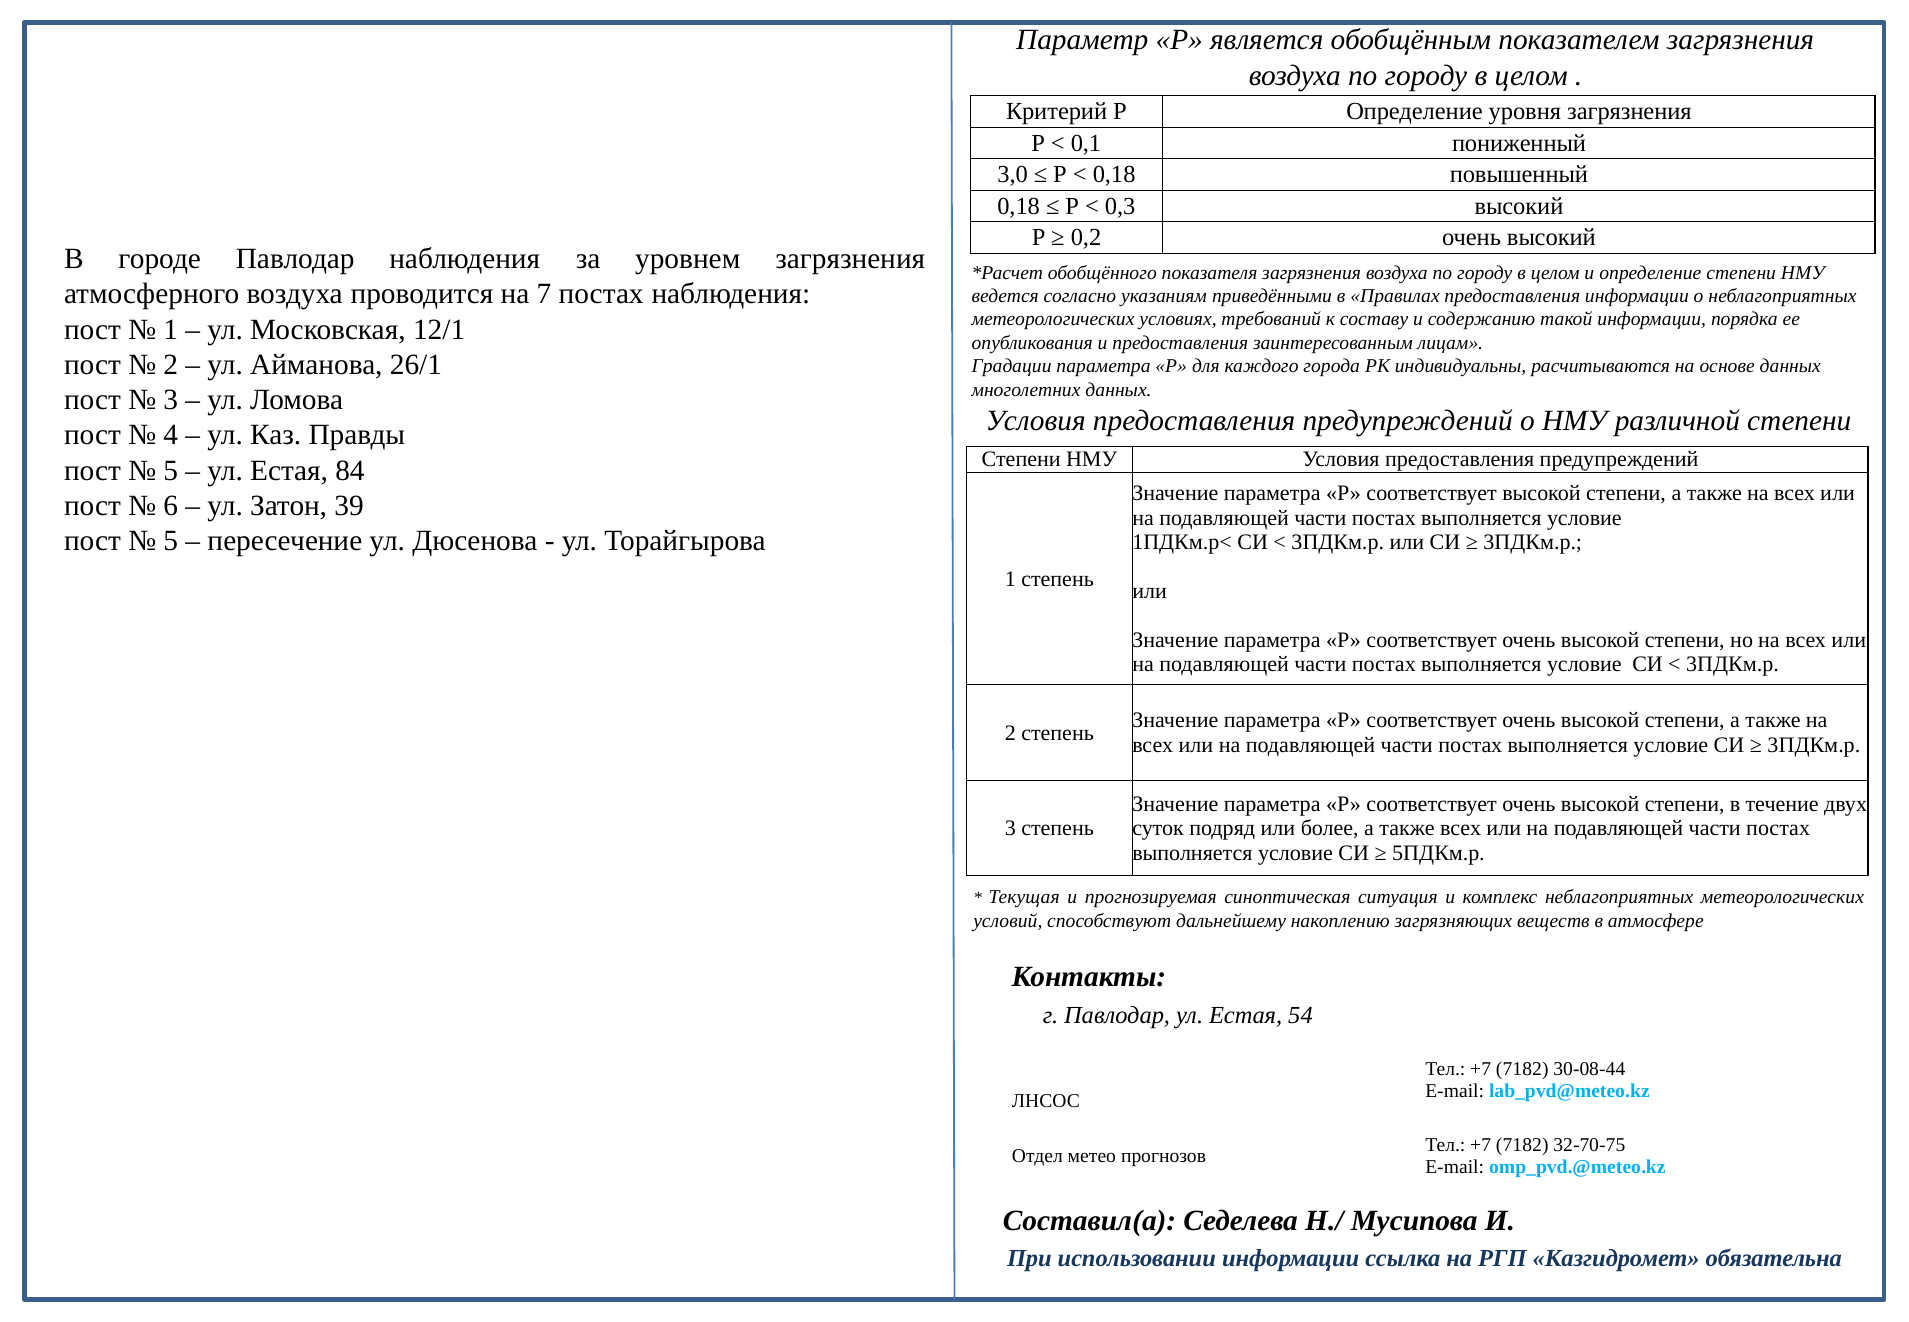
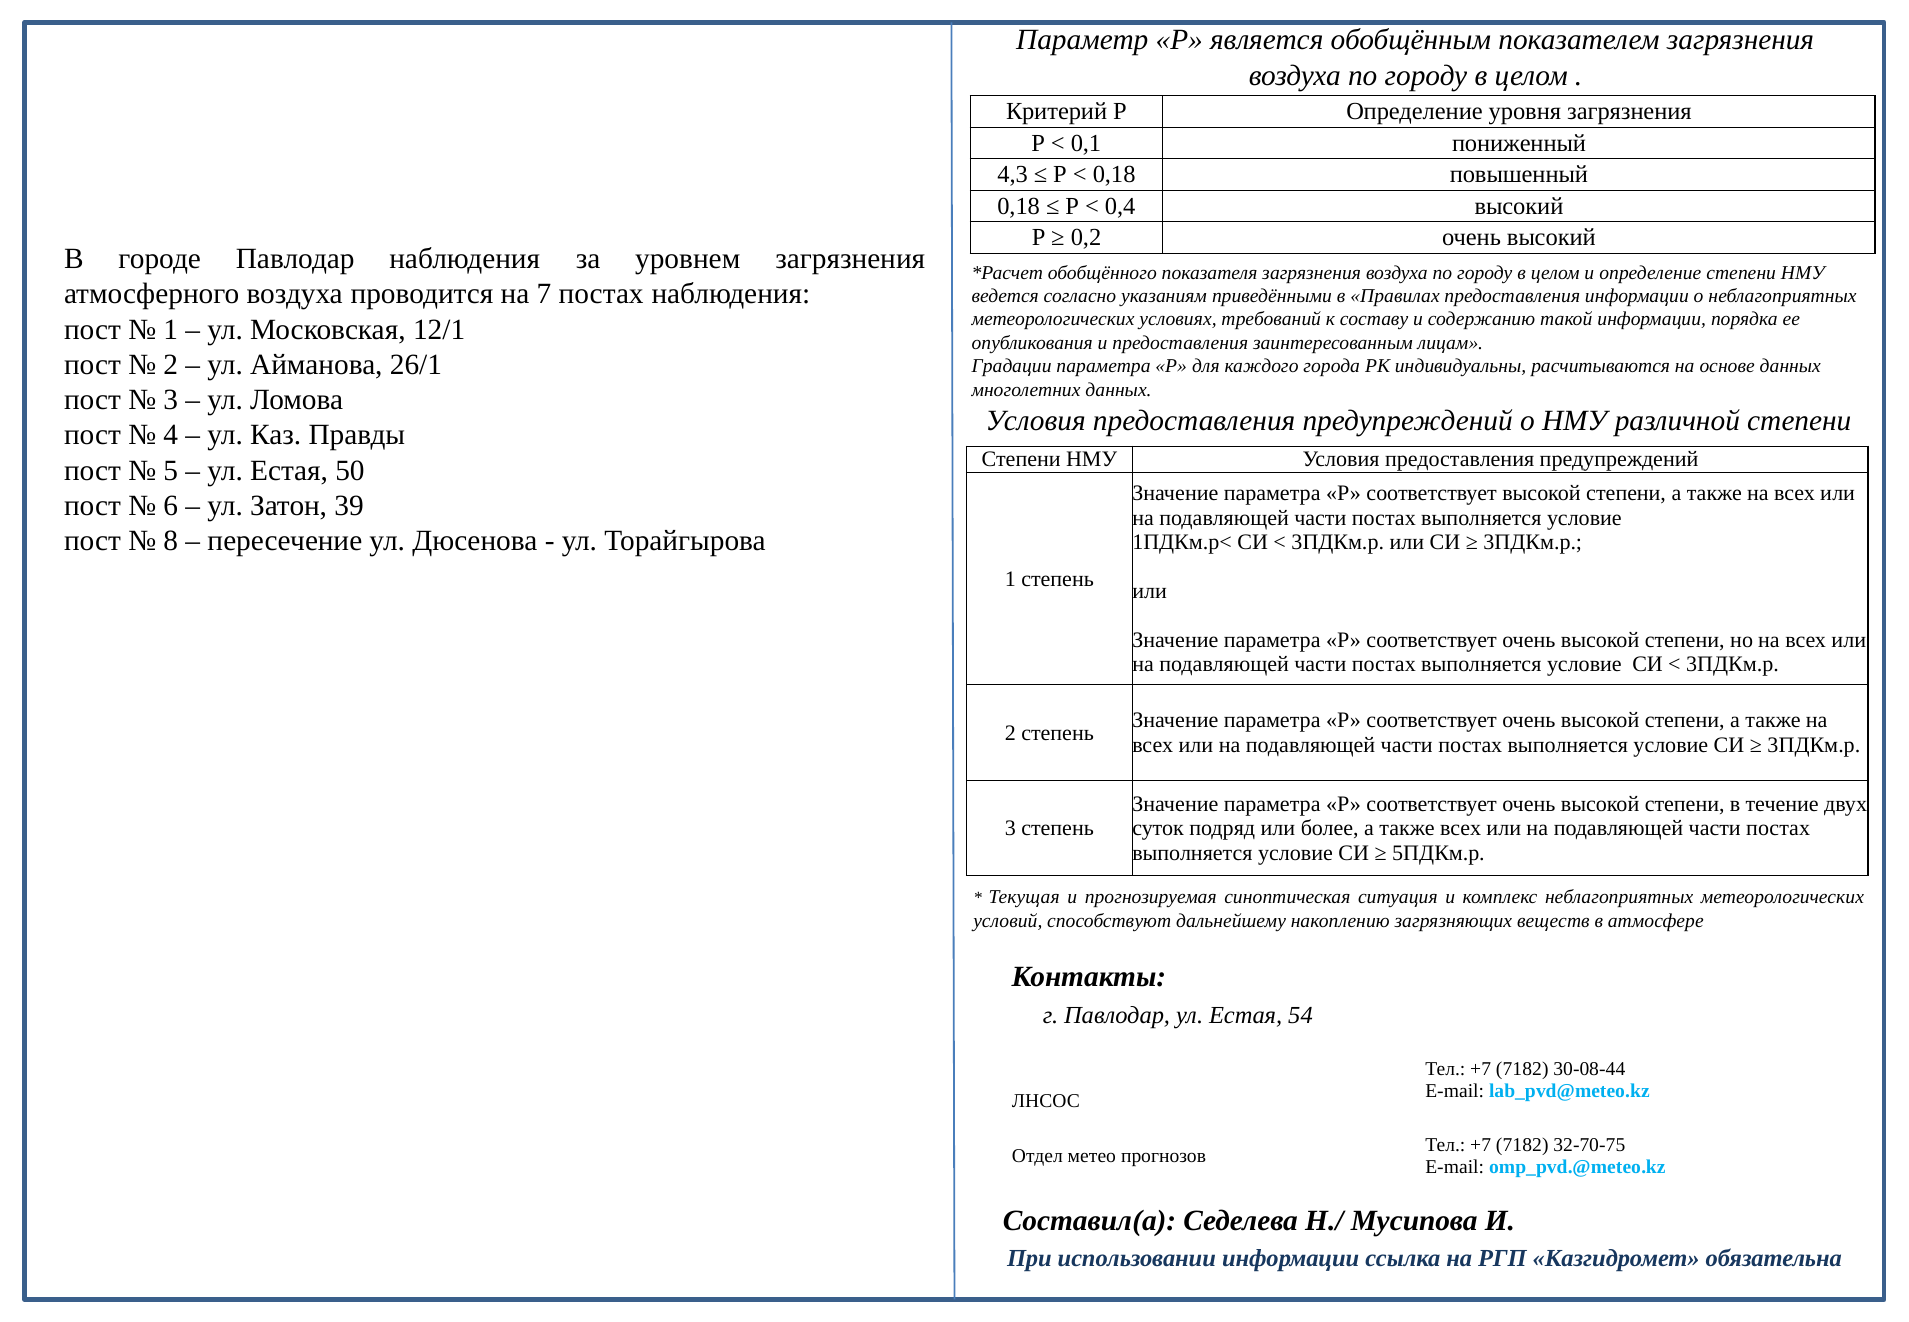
3,0: 3,0 -> 4,3 (1013, 174)
0,3: 0,3 -> 0,4 (1120, 206)
84: 84 -> 50 (350, 470)
5: 5 -> 8 (171, 541)
